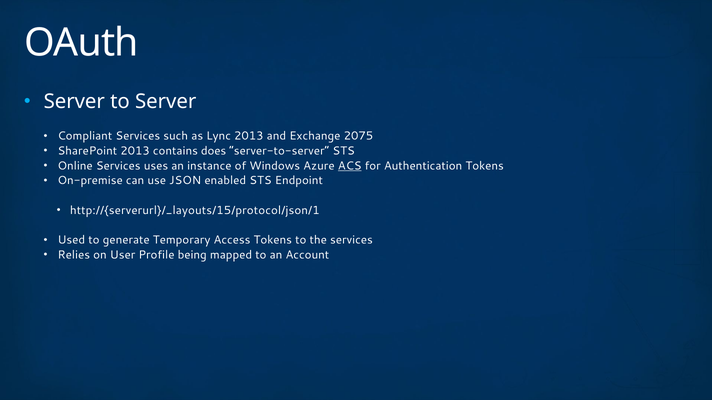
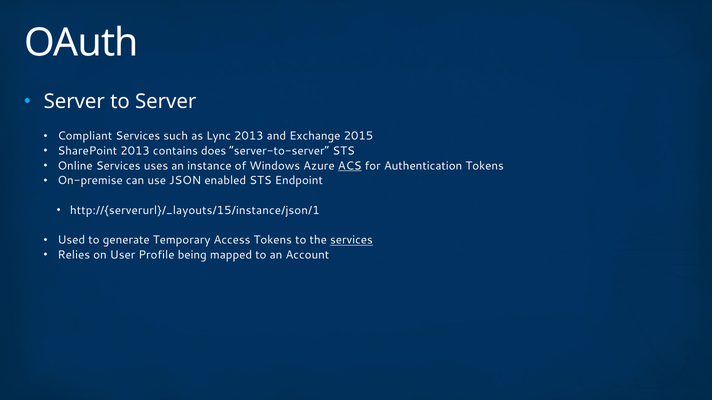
2075: 2075 -> 2015 (358, 136)
http://{serverurl}/_layouts/15/protocol/json/1: http://{serverurl}/_layouts/15/protocol/json/1 -> http://{serverurl}/_layouts/15/instance/json/1 (195, 211)
services underline: none -> present (351, 240)
